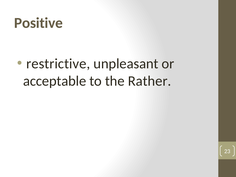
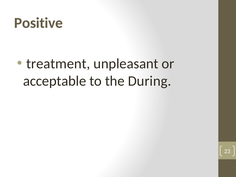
restrictive: restrictive -> treatment (58, 64)
Rather: Rather -> During (150, 81)
